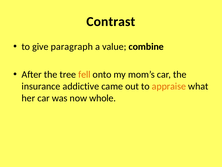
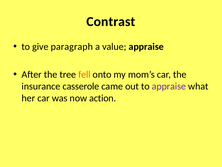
value combine: combine -> appraise (146, 47)
addictive: addictive -> casserole (81, 86)
appraise colour: orange -> purple (169, 86)
whole: whole -> action (103, 98)
